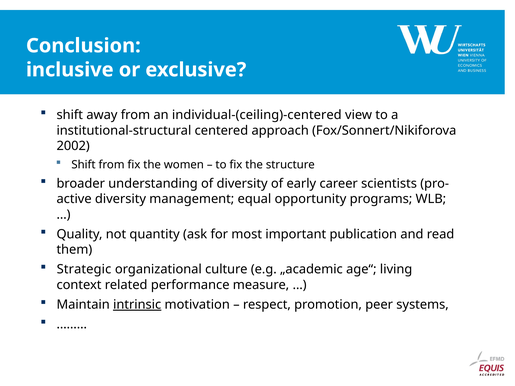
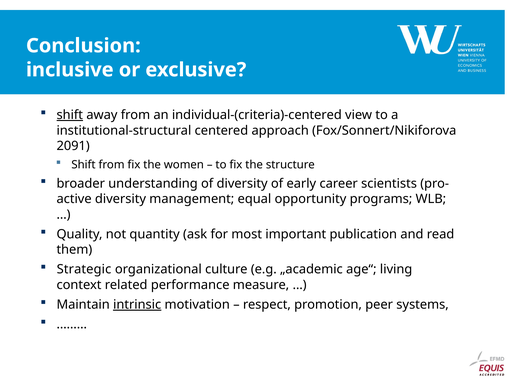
shift underline: none -> present (70, 115)
individual-(ceiling)-centered: individual-(ceiling)-centered -> individual-(criteria)-centered (257, 115)
2002: 2002 -> 2091 (73, 146)
